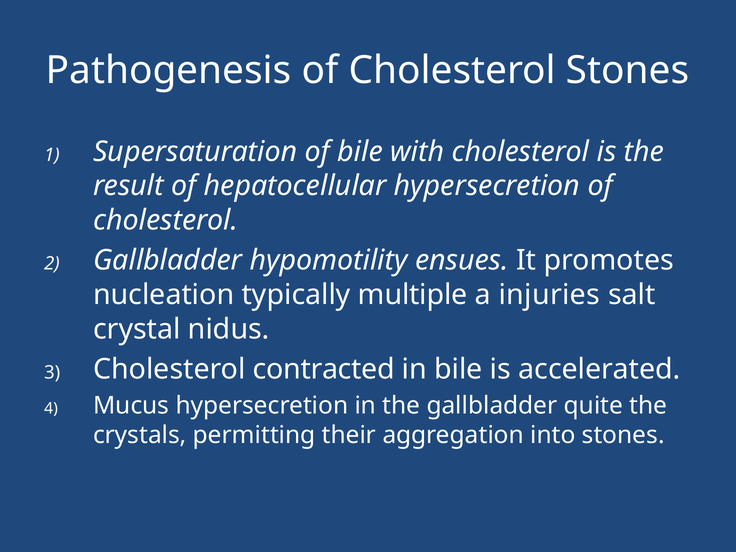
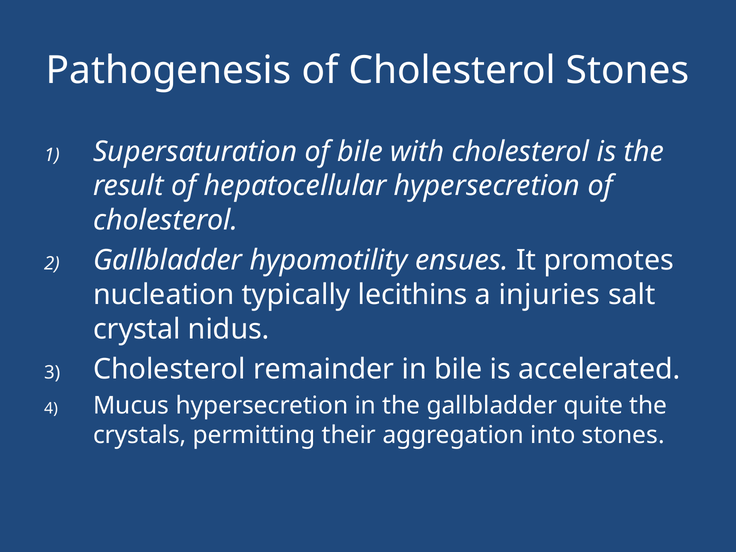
multiple: multiple -> lecithins (413, 295)
contracted: contracted -> remainder (324, 369)
